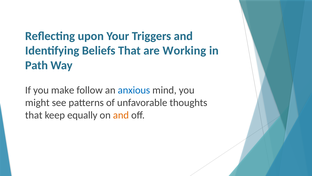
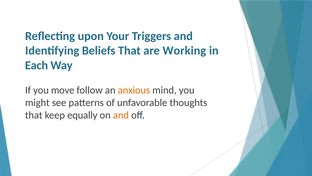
Path: Path -> Each (36, 65)
make: make -> move (63, 90)
anxious colour: blue -> orange (134, 90)
